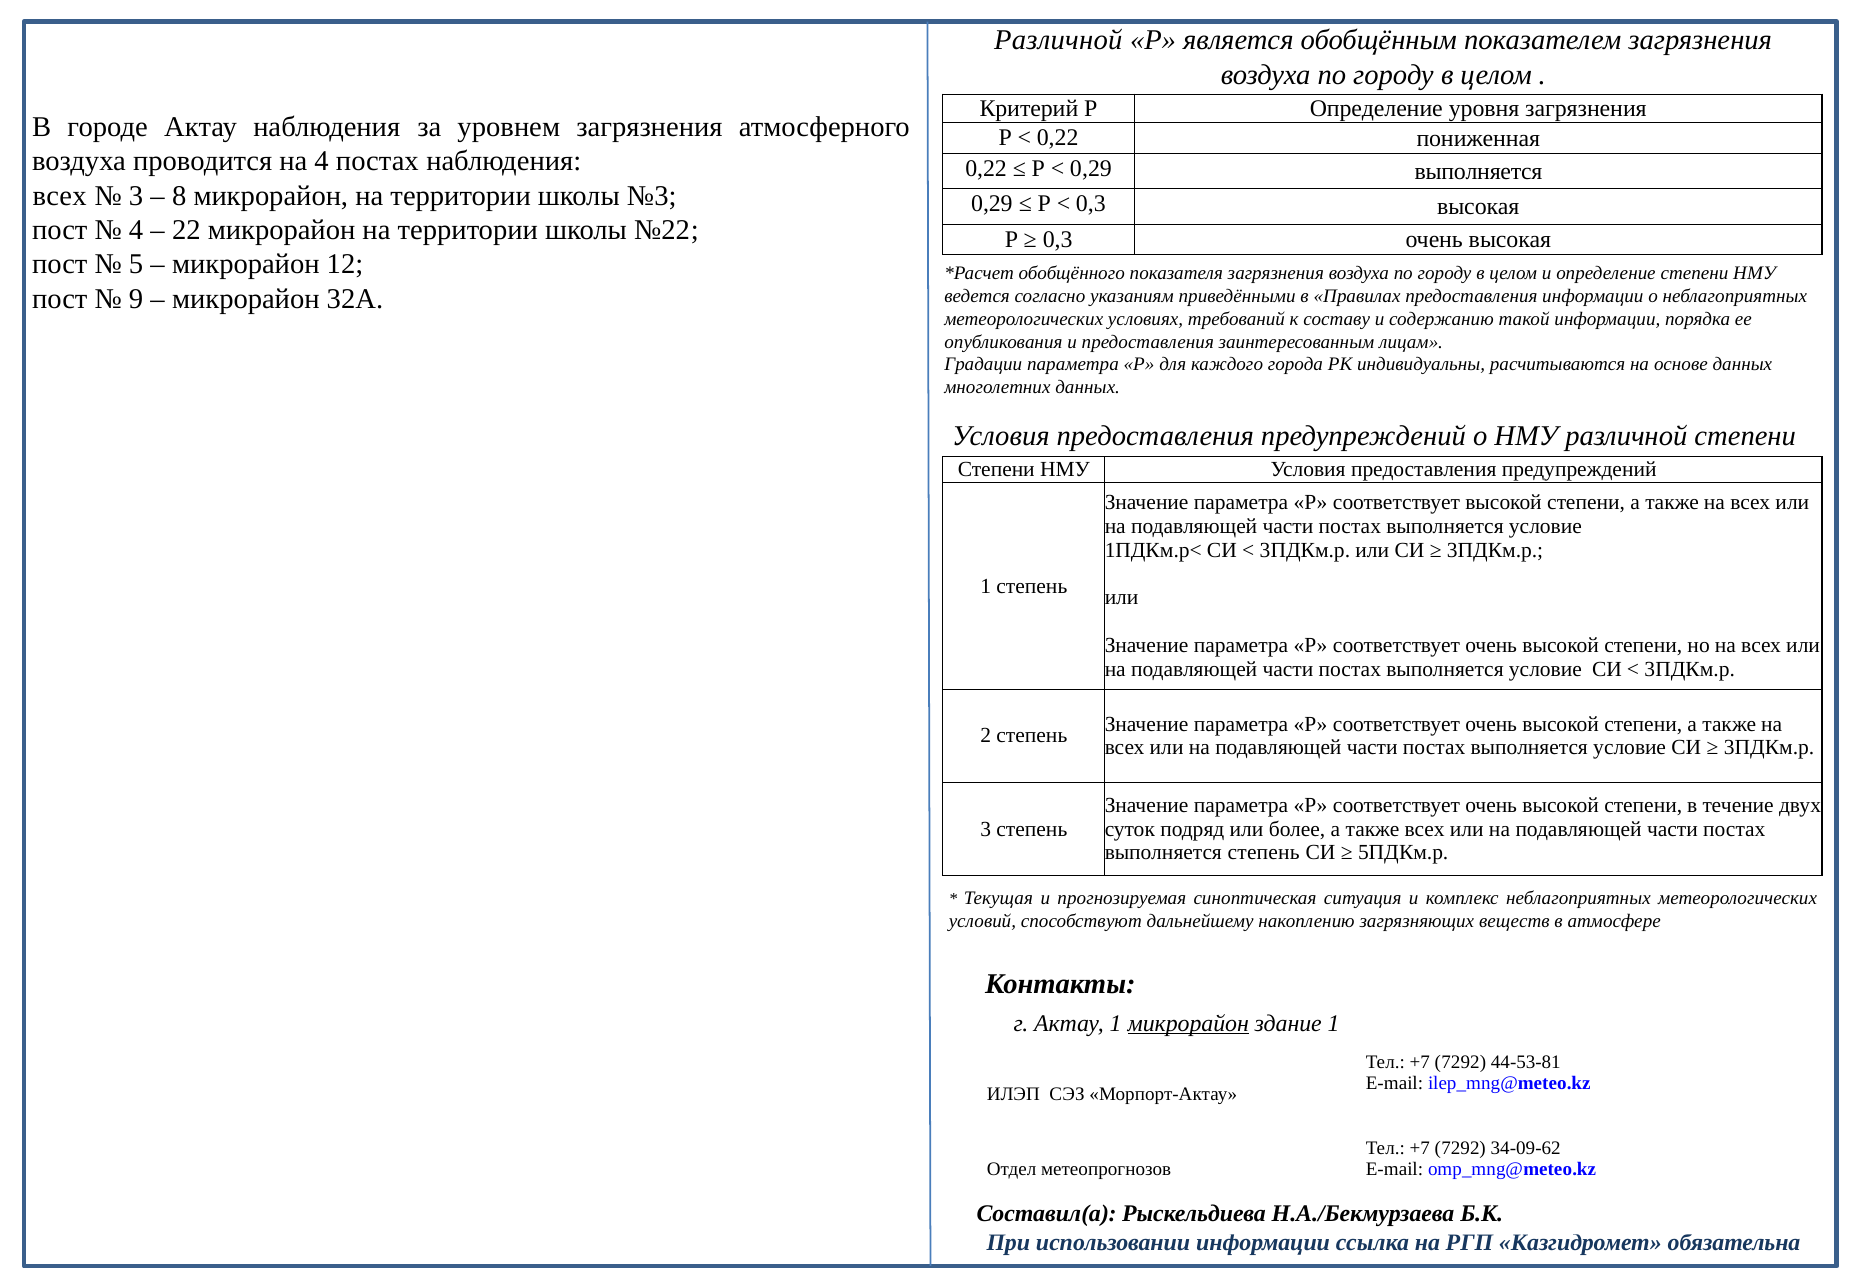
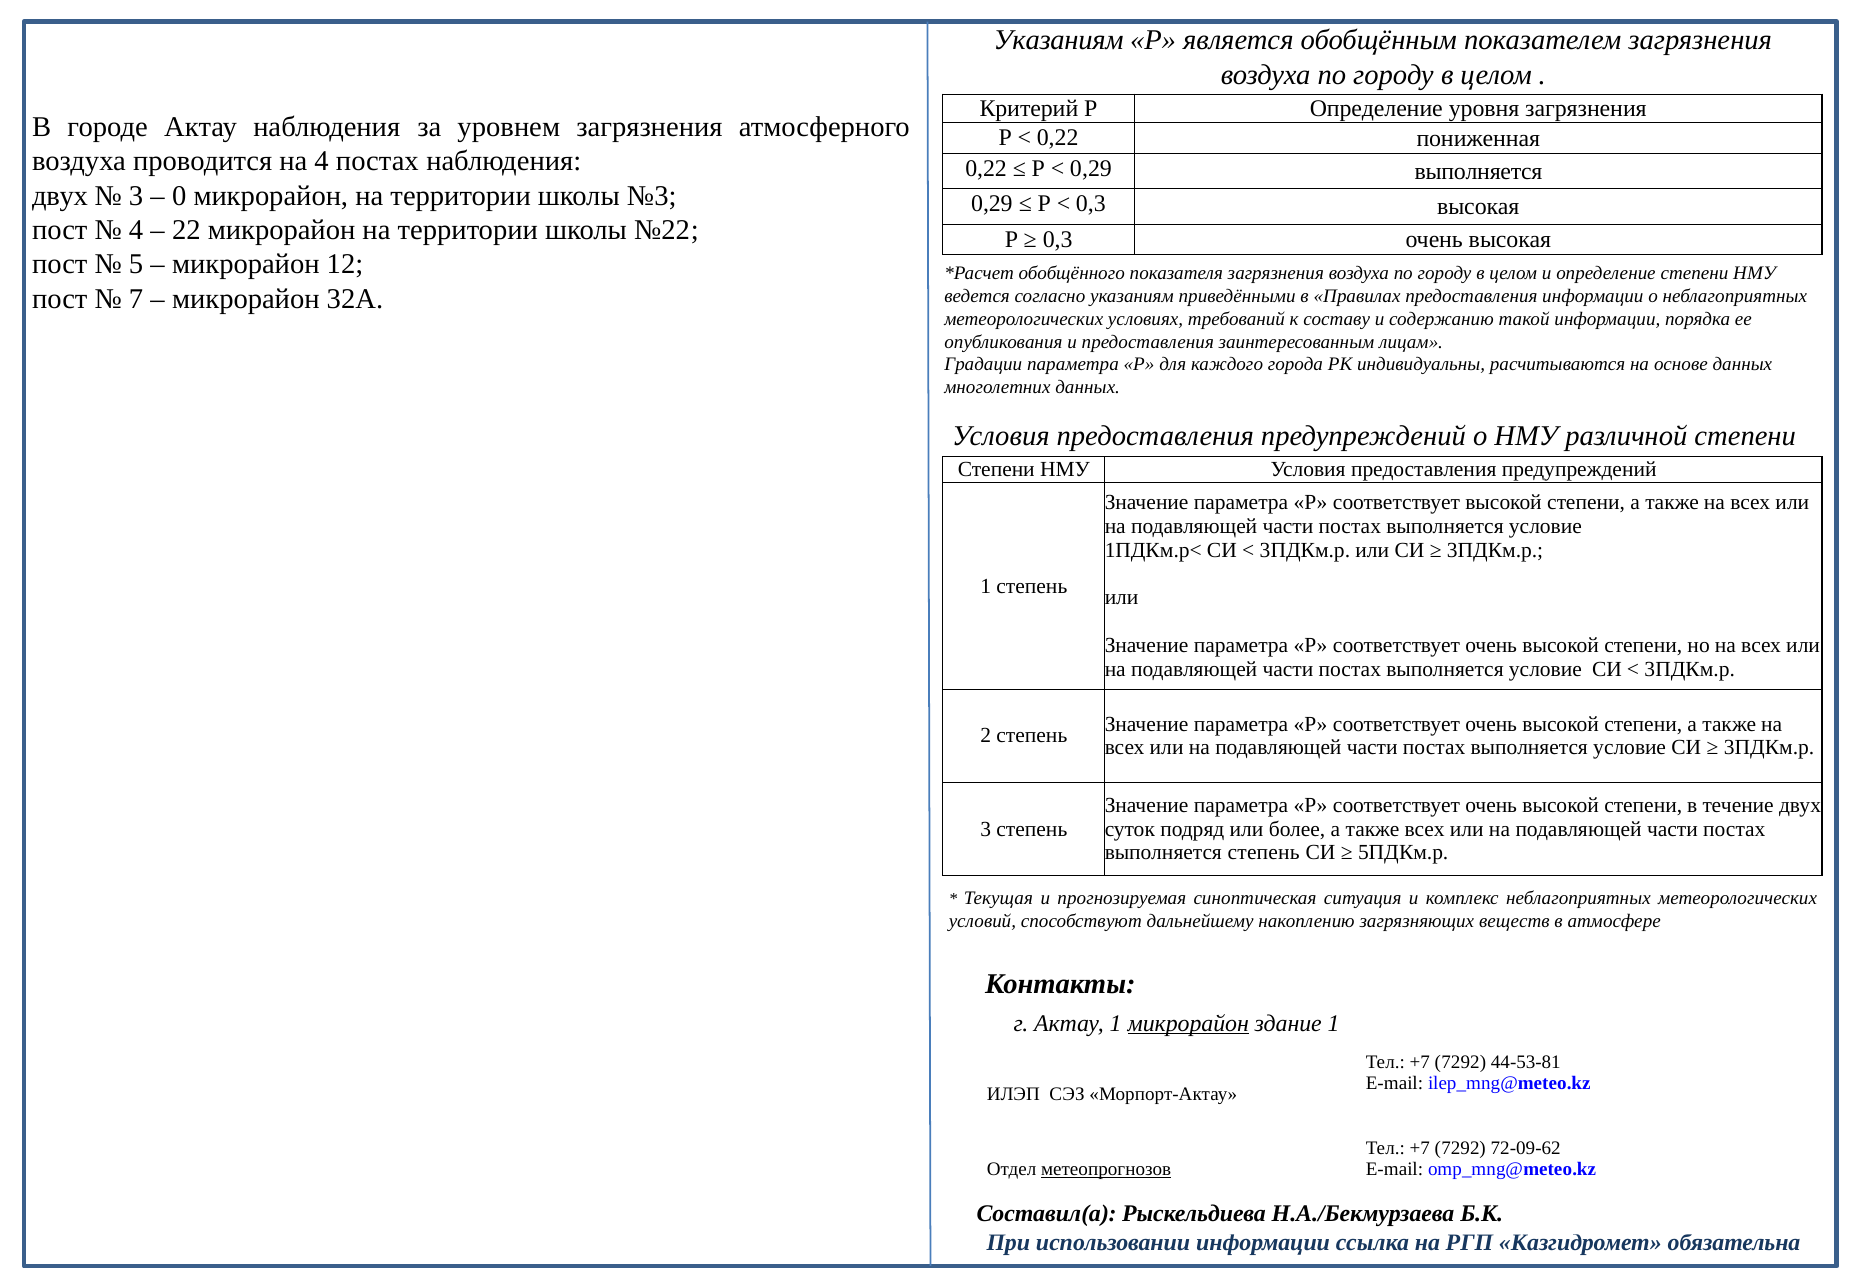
Различной: Различной -> Указаниям (1059, 40)
всех: всех -> двух (60, 196)
8: 8 -> 0 (179, 196)
9: 9 -> 7 (136, 299)
34-09-62: 34-09-62 -> 72-09-62 (1526, 1148)
метеопрогнозов underline: none -> present (1106, 1169)
